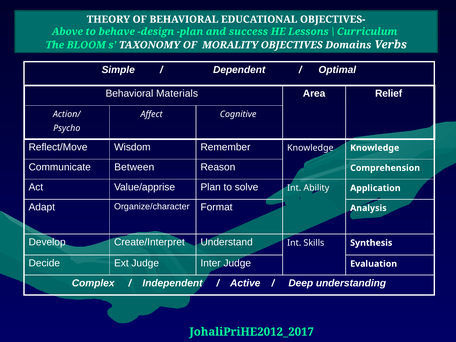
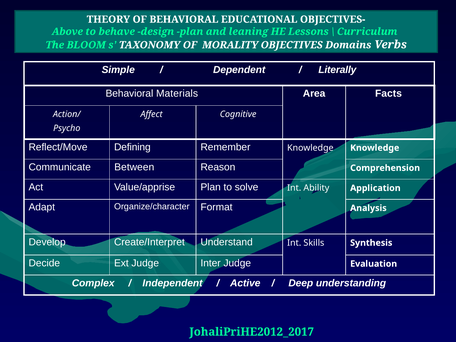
success: success -> leaning (248, 32)
Optimal: Optimal -> Literally (337, 70)
Relief: Relief -> Facts (389, 93)
Wisdom: Wisdom -> Defining (132, 147)
